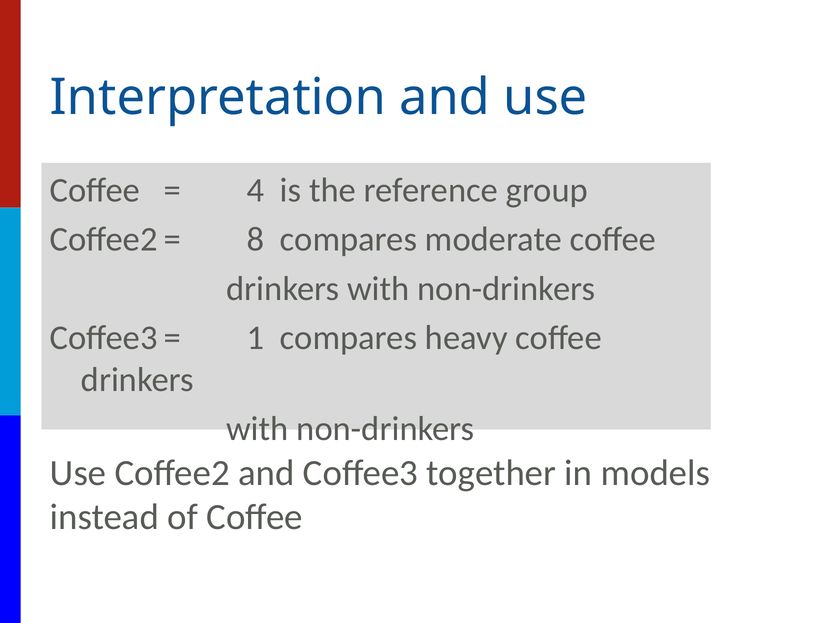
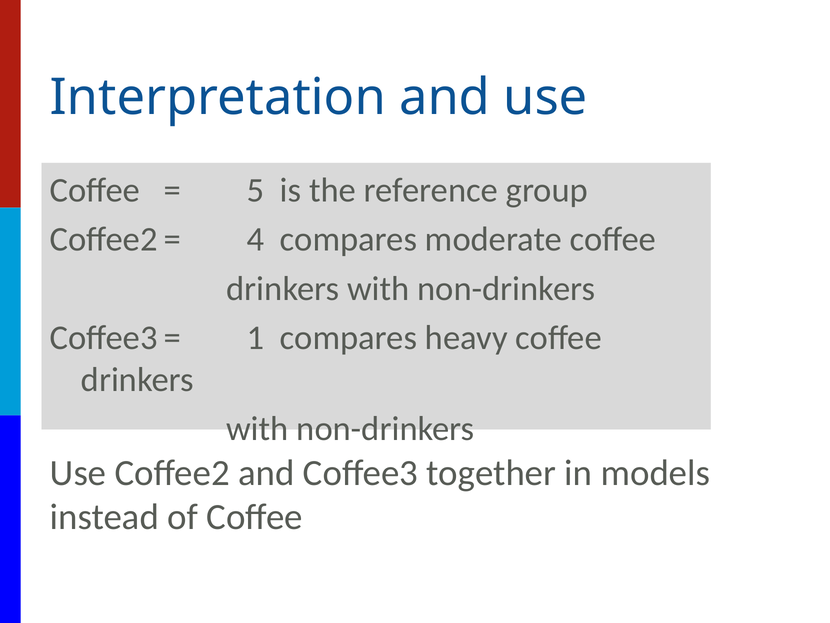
4: 4 -> 5 (256, 190)
8: 8 -> 4 (256, 239)
